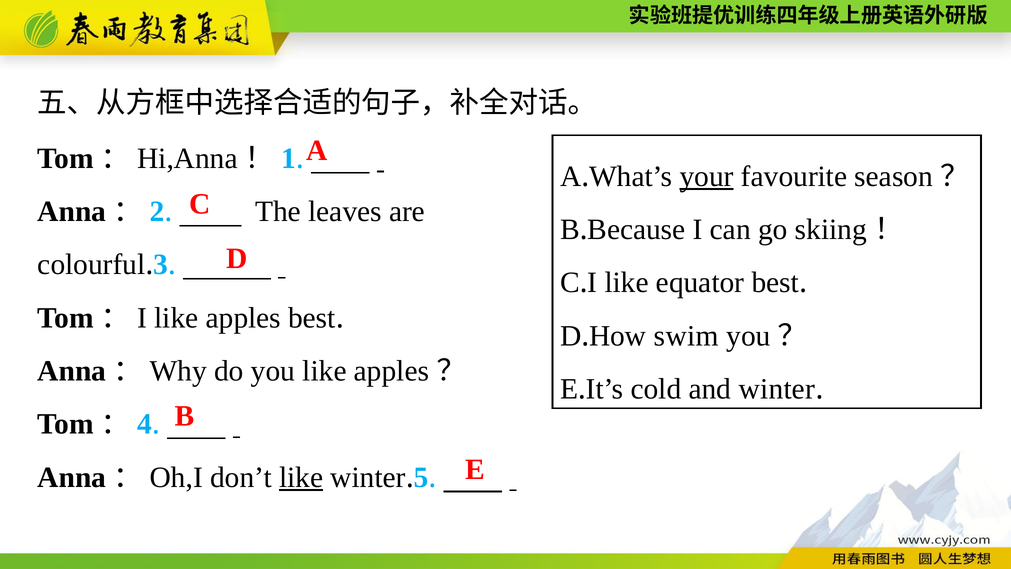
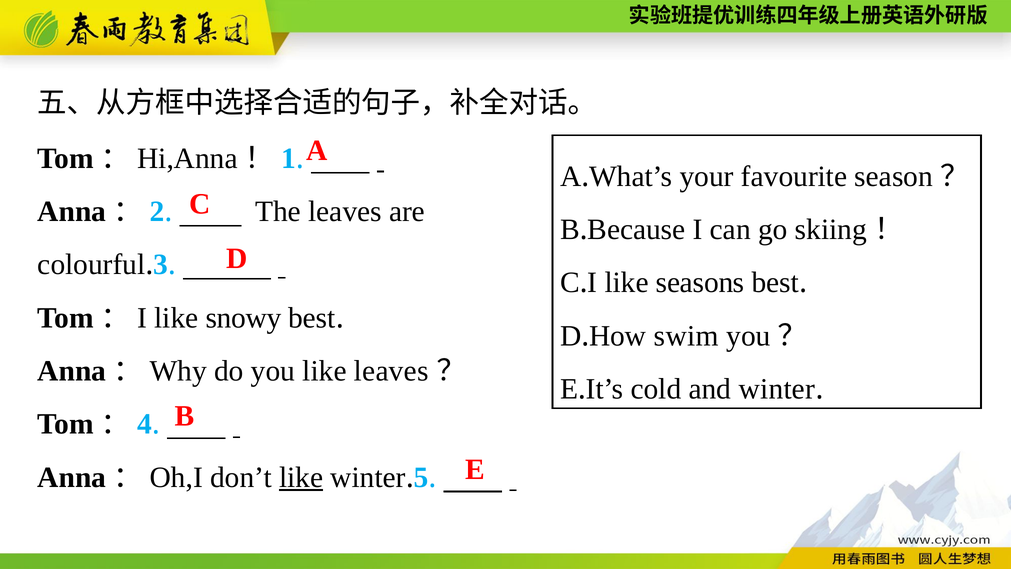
your underline: present -> none (707, 176)
equator: equator -> seasons (700, 283)
I like apples: apples -> snowy (243, 318)
you like apples: apples -> leaves (391, 371)
